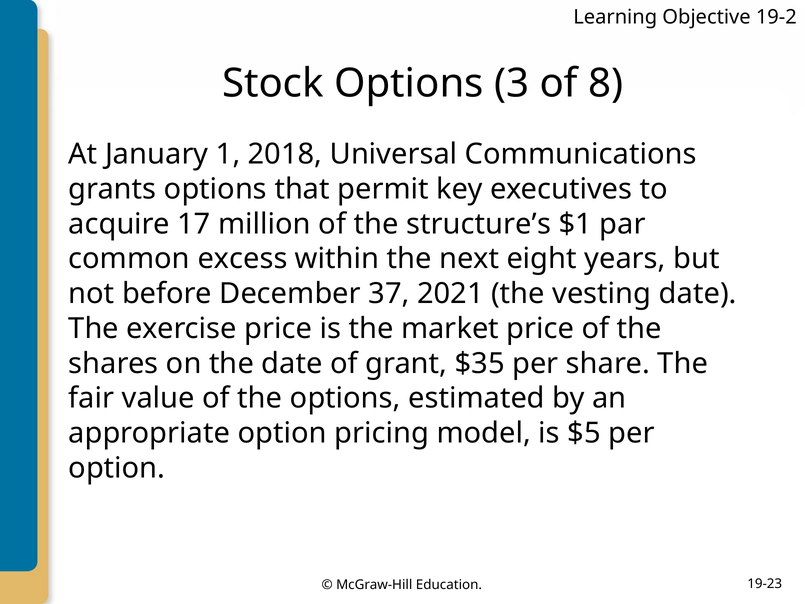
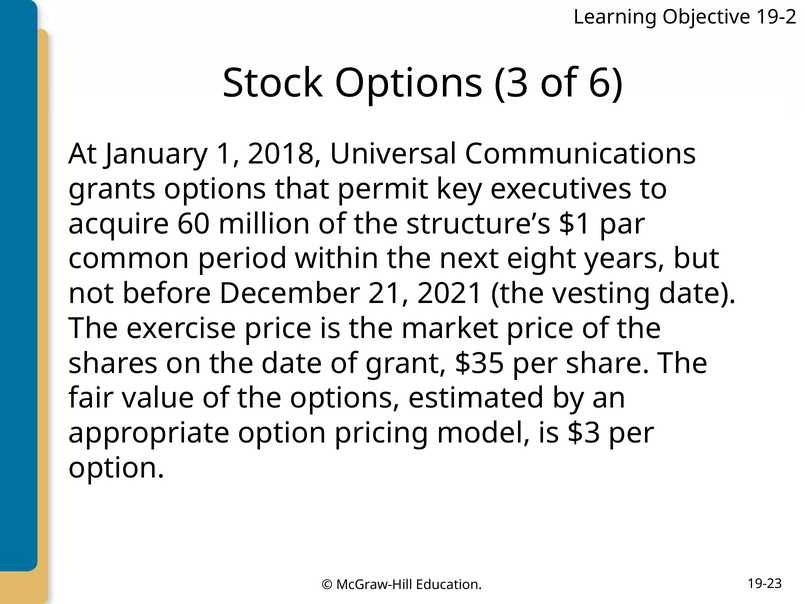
8: 8 -> 6 (606, 83)
17: 17 -> 60 (194, 224)
excess: excess -> period (242, 259)
37: 37 -> 21 (389, 294)
$5: $5 -> $3 (584, 433)
